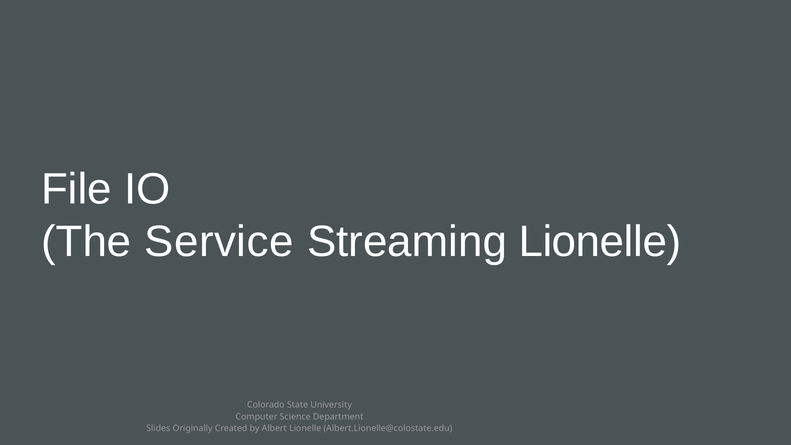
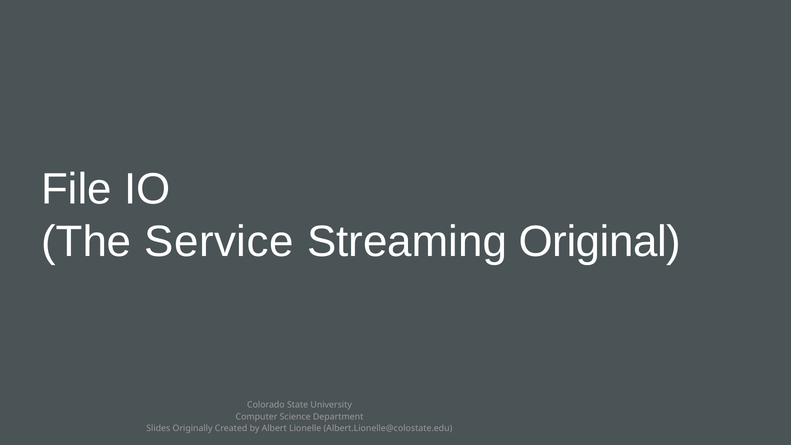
Streaming Lionelle: Lionelle -> Original (600, 242)
